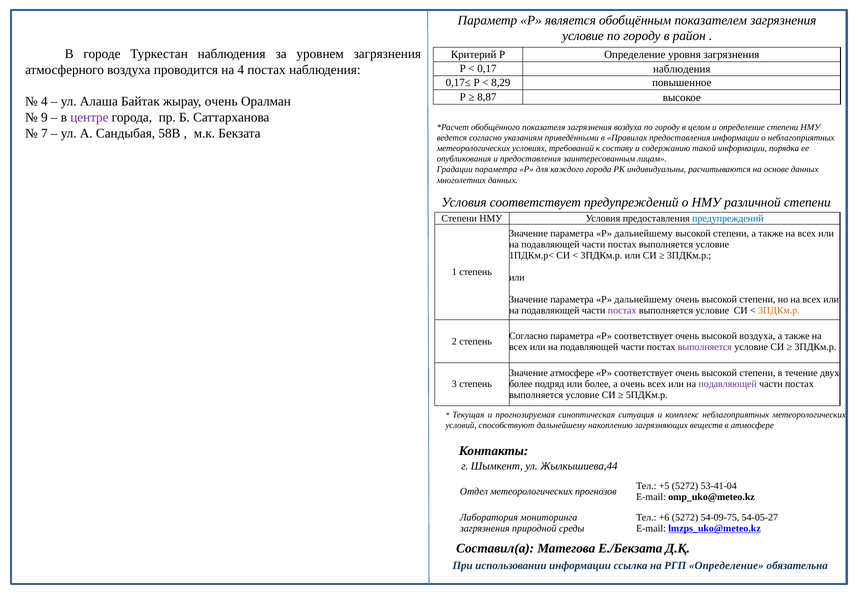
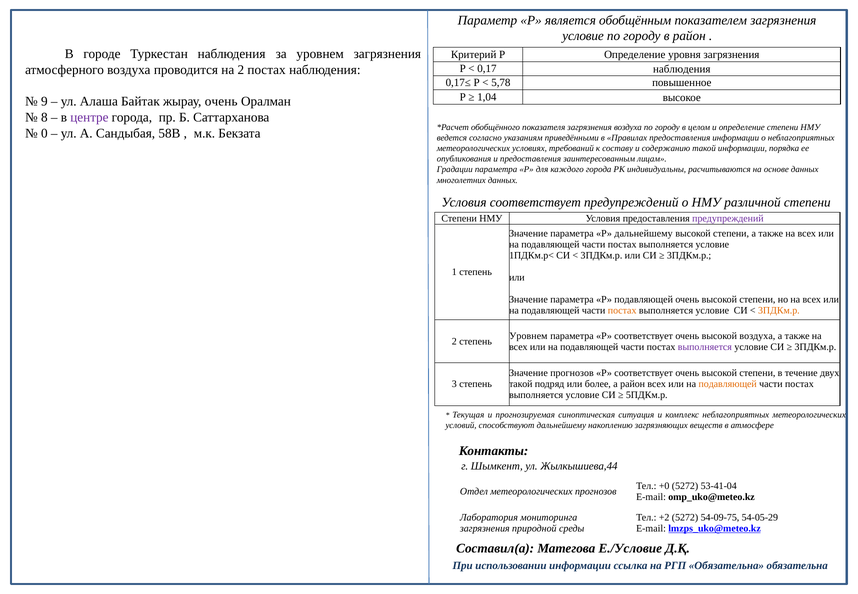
на 4: 4 -> 2 (241, 70)
8,29: 8,29 -> 5,78 (501, 83)
8,87: 8,87 -> 1,04 (487, 97)
4: 4 -> 9 (44, 102)
9: 9 -> 8 (44, 117)
7: 7 -> 0 (44, 133)
предупреждений colour: blue -> purple (728, 218)
дальнейшему: дальнейшему -> подавляющей (644, 300)
постах colour: purple -> orange (622, 311)
Согласно: Согласно -> Уровнем (528, 336)
Значение атмосфере: атмосфере -> прогнозов (572, 373)
более: более -> такой (521, 384)
а очень: очень -> район (633, 384)
подавляющей colour: purple -> orange (728, 384)
+5: +5 -> +0 (664, 486)
+6: +6 -> +2 (664, 518)
54-05-27: 54-05-27 -> 54-05-29 (760, 518)
Е./Бекзата: Е./Бекзата -> Е./Условие (630, 548)
РГП Определение: Определение -> Обязательна (726, 566)
